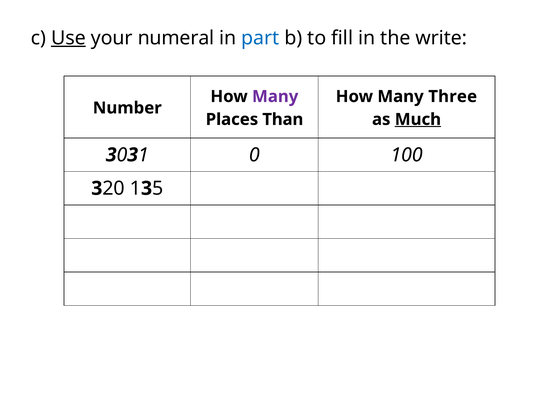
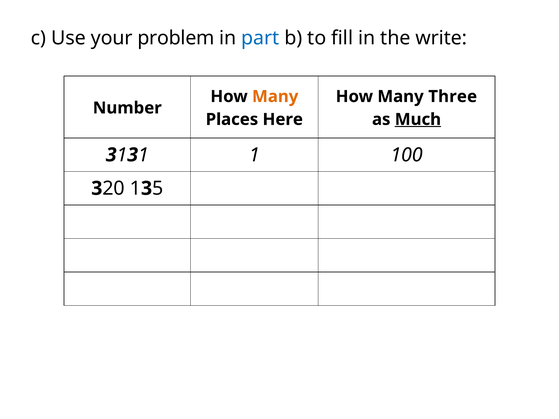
Use underline: present -> none (68, 38)
numeral: numeral -> problem (176, 38)
Many colour: purple -> orange (275, 97)
Than: Than -> Here (283, 119)
0: 0 -> 1 (122, 155)
0: 0 -> 1 (254, 155)
